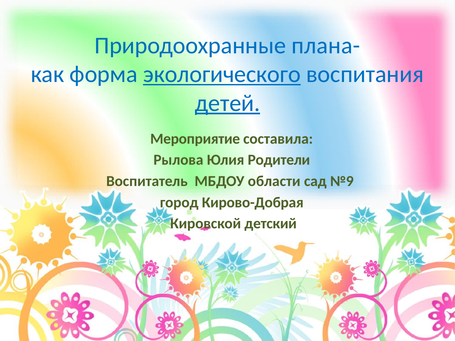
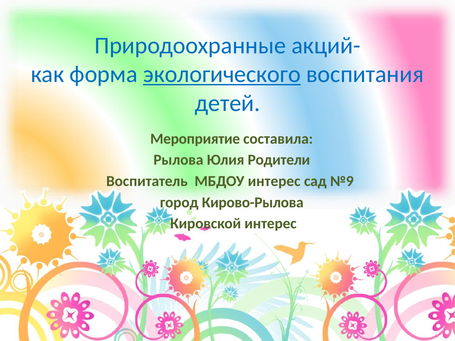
плана-: плана- -> акций- (326, 46)
детей underline: present -> none (228, 103)
МБДОУ области: области -> интерес (274, 181)
Кирово-Добрая: Кирово-Добрая -> Кирово-Рылова (253, 202)
Кировской детский: детский -> интерес (271, 224)
